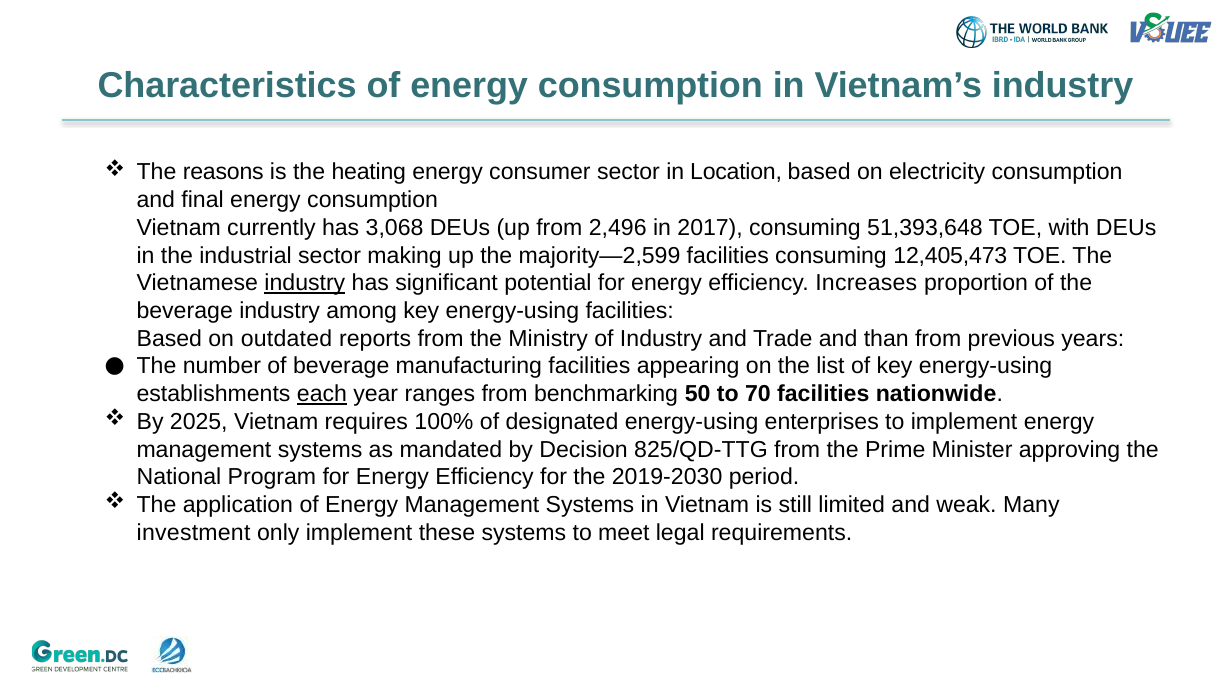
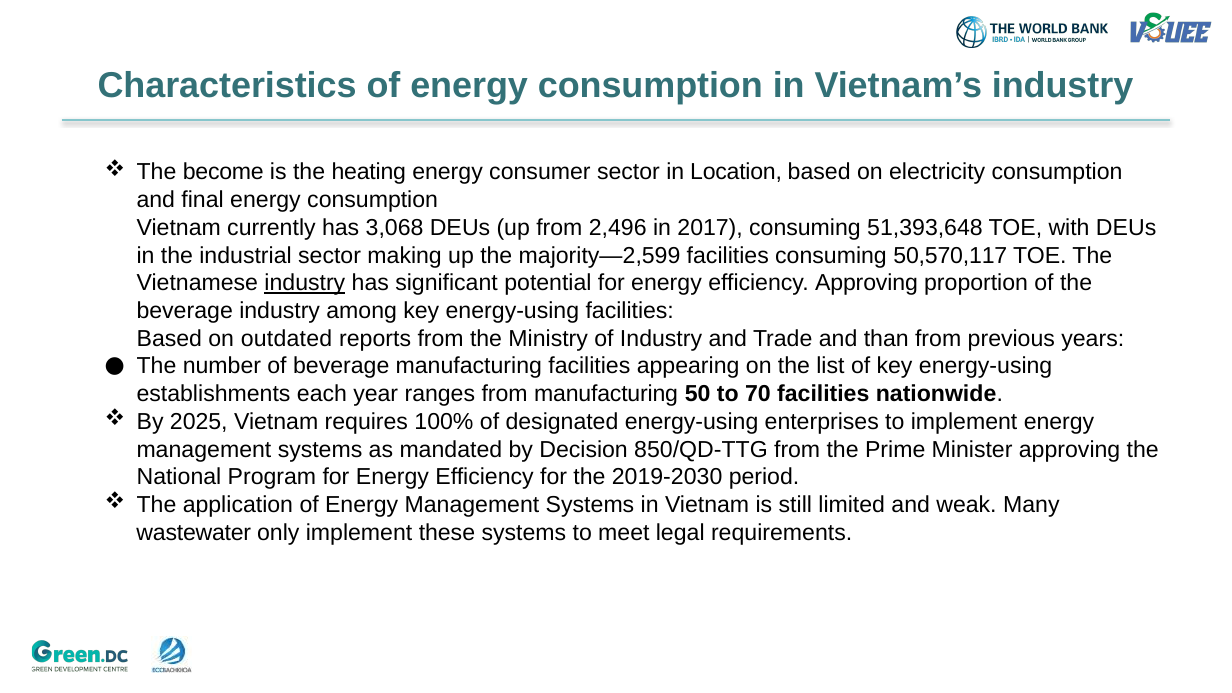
reasons: reasons -> become (223, 172)
12,405,473: 12,405,473 -> 50,570,117 (950, 255)
efficiency Increases: Increases -> Approving (866, 283)
each underline: present -> none (322, 394)
from benchmarking: benchmarking -> manufacturing (606, 394)
825/QD-TTG: 825/QD-TTG -> 850/QD-TTG (701, 449)
investment: investment -> wastewater (194, 533)
